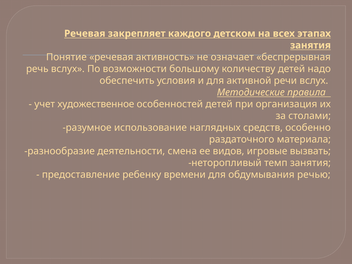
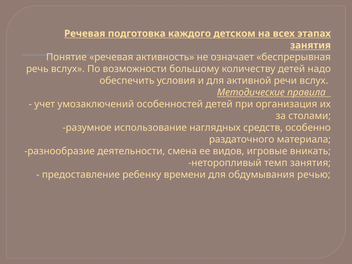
закрепляет: закрепляет -> подготовка (137, 34)
художественное: художественное -> умозаключений (96, 104)
вызвать: вызвать -> вникать (310, 151)
